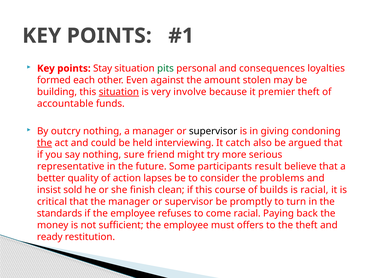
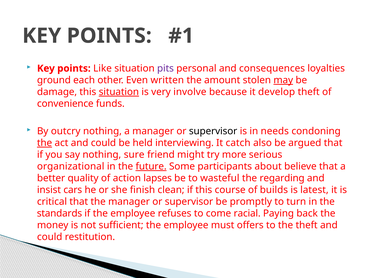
Stay: Stay -> Like (103, 68)
pits colour: green -> purple (165, 68)
formed: formed -> ground (54, 80)
against: against -> written (167, 80)
may underline: none -> present (283, 80)
building: building -> damage (57, 92)
premier: premier -> develop (277, 92)
accountable: accountable -> convenience (65, 104)
giving: giving -> needs (275, 131)
representative: representative -> organizational (71, 167)
future underline: none -> present (151, 167)
result: result -> about (268, 167)
consider: consider -> wasteful (220, 178)
problems: problems -> regarding (282, 178)
sold: sold -> cars (73, 190)
is racial: racial -> latest (314, 190)
ready: ready -> could (50, 237)
